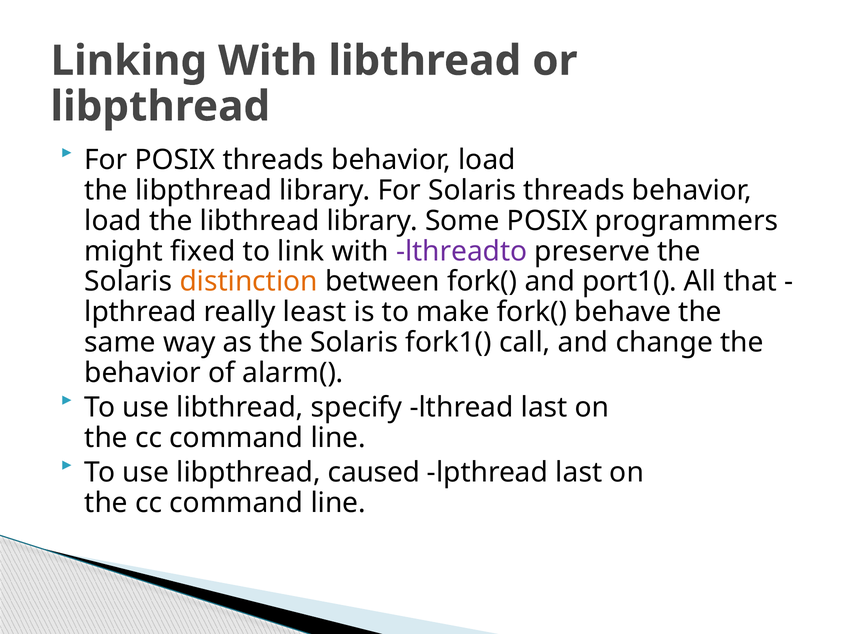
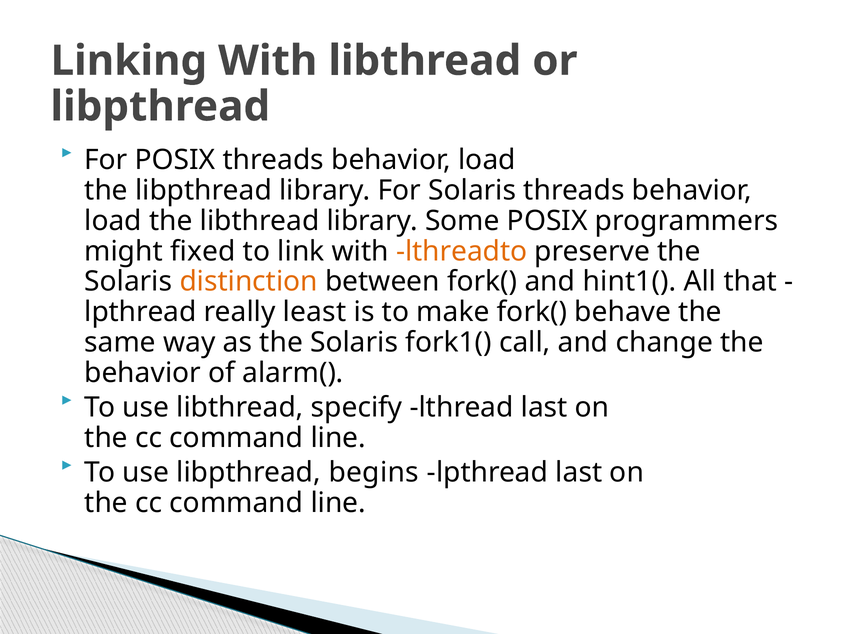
lthreadto colour: purple -> orange (462, 251)
port1(: port1( -> hint1( (629, 282)
caused: caused -> begins (374, 472)
